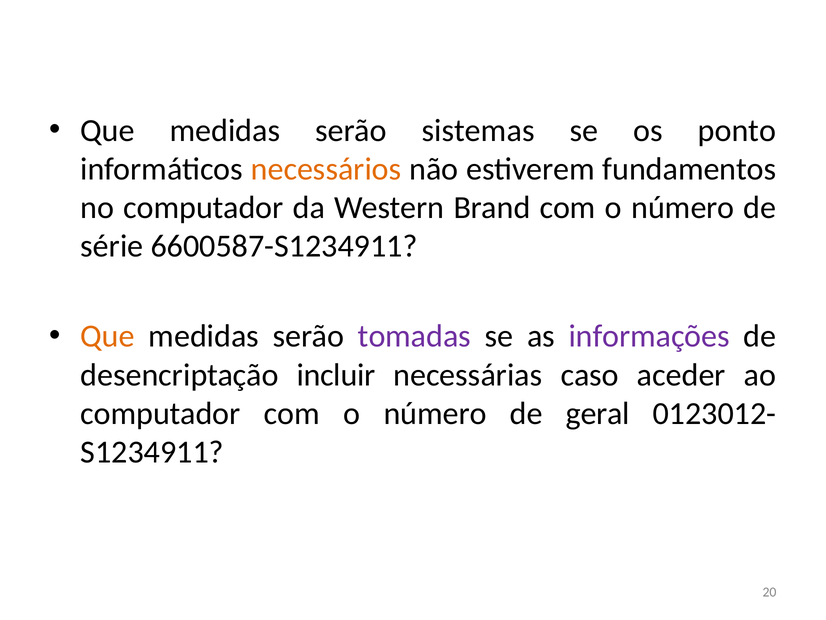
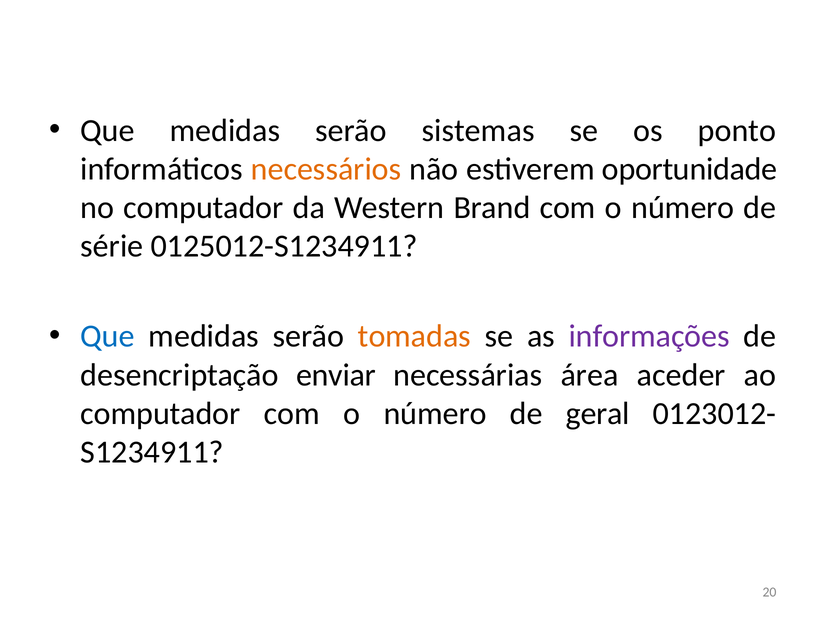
fundamentos: fundamentos -> oportunidade (690, 169)
6600587-S1234911: 6600587-S1234911 -> 0125012-S1234911 (284, 246)
Que colour: orange -> blue (108, 336)
tomadas colour: purple -> orange (414, 336)
incluir: incluir -> enviar (336, 375)
caso: caso -> área (590, 375)
